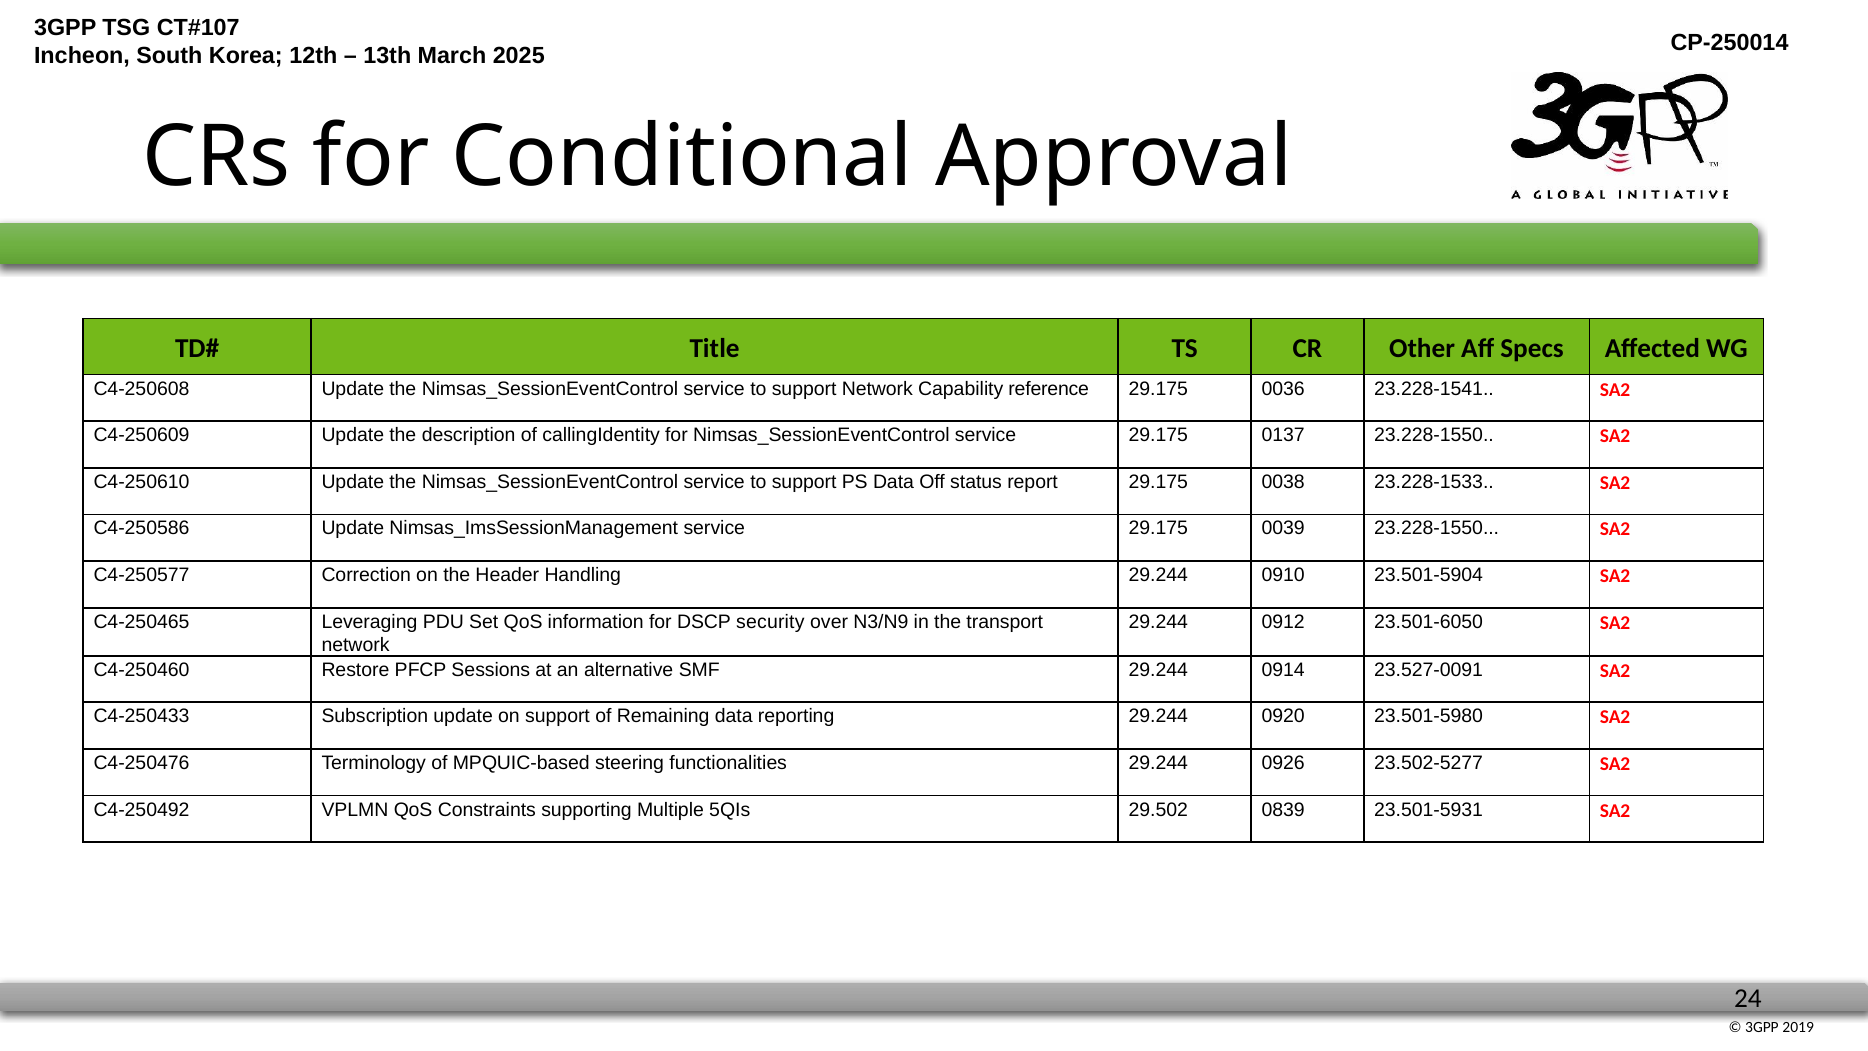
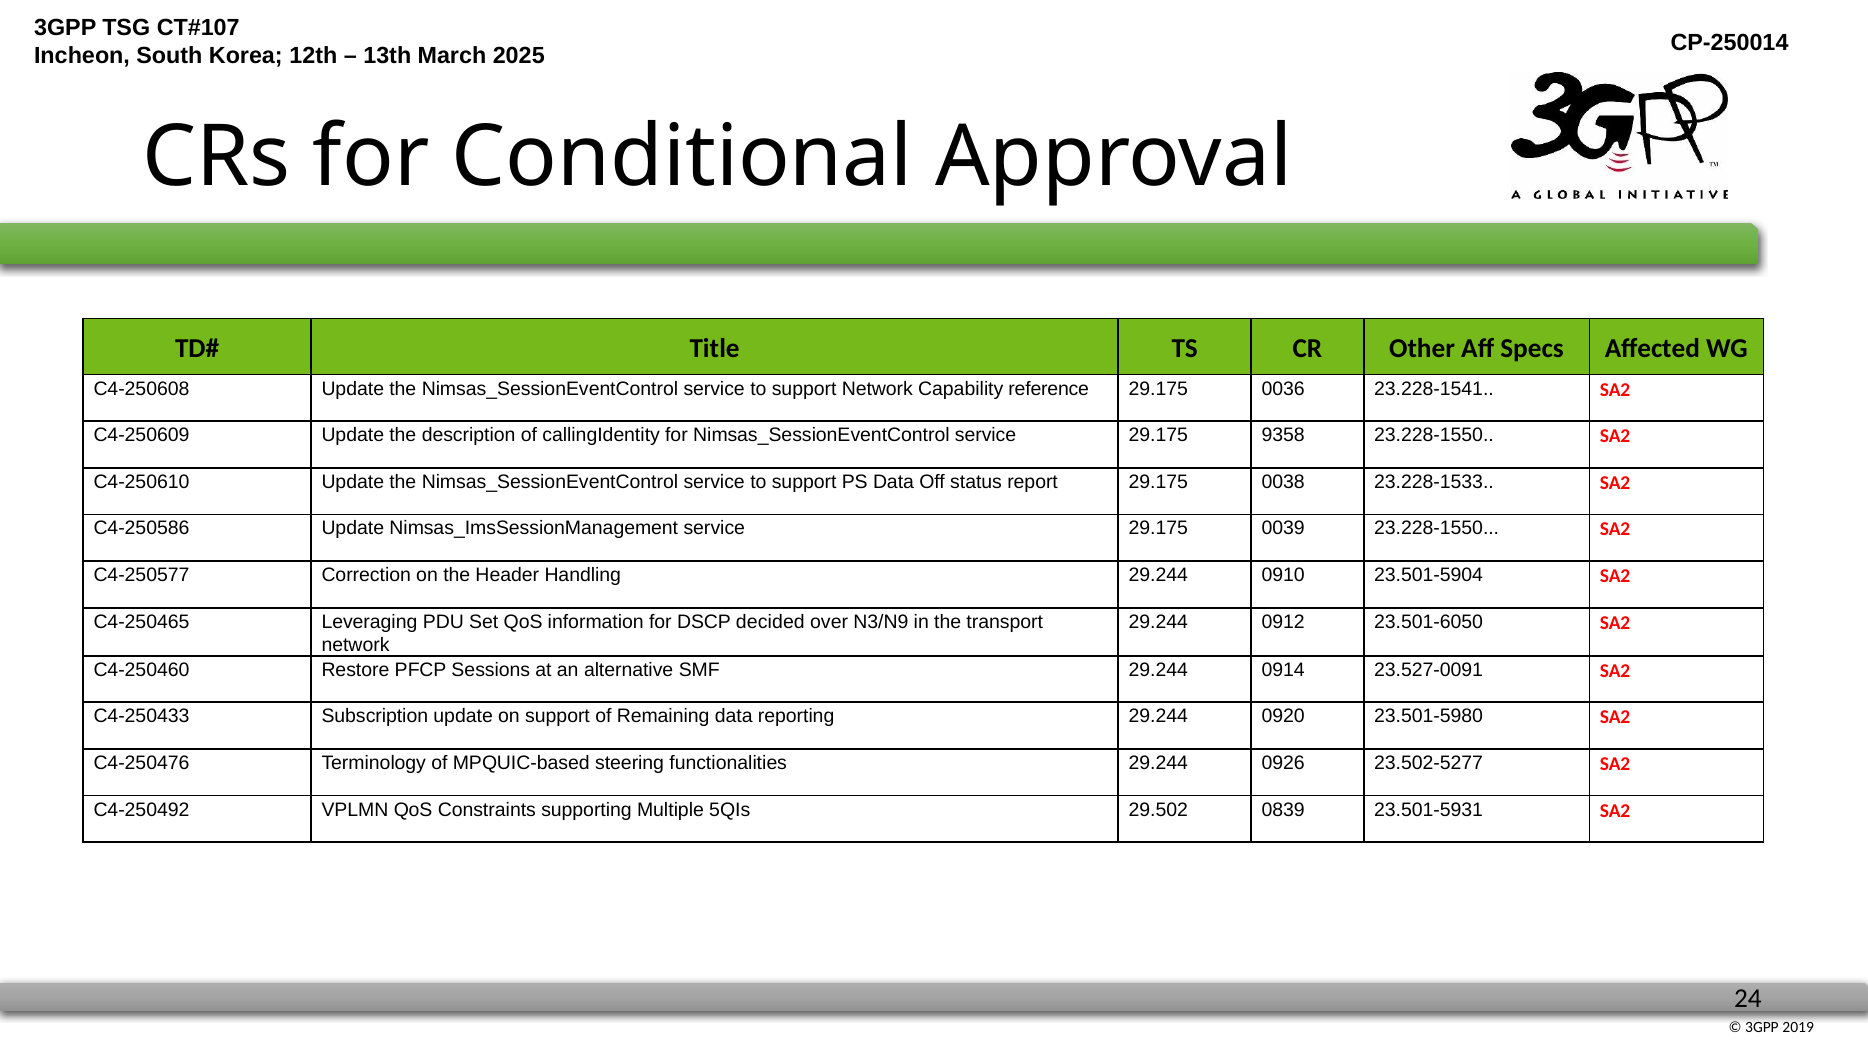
0137: 0137 -> 9358 (1283, 435)
security: security -> decided (770, 622)
